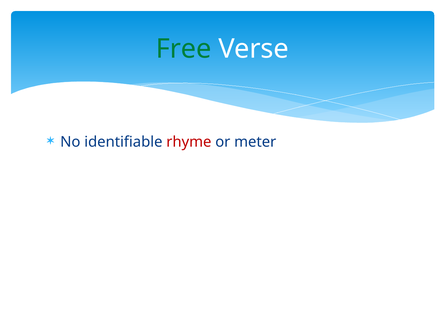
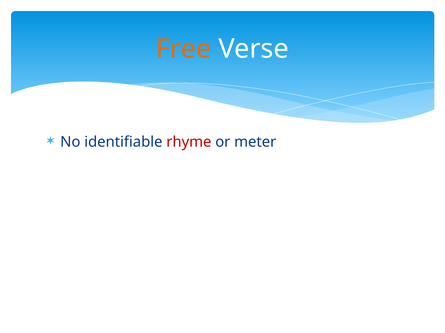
Free colour: green -> orange (184, 49)
